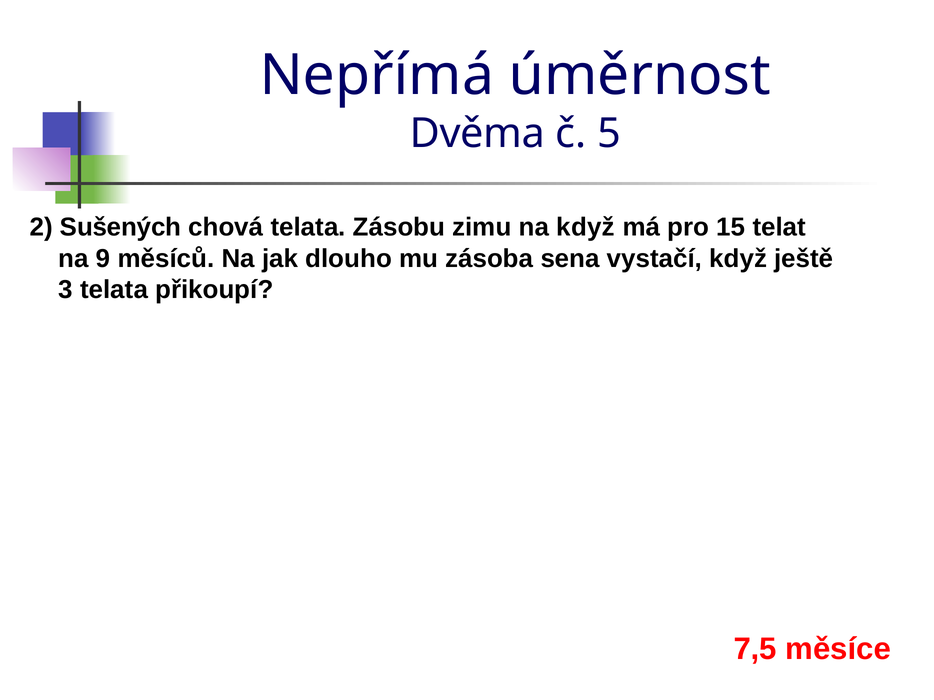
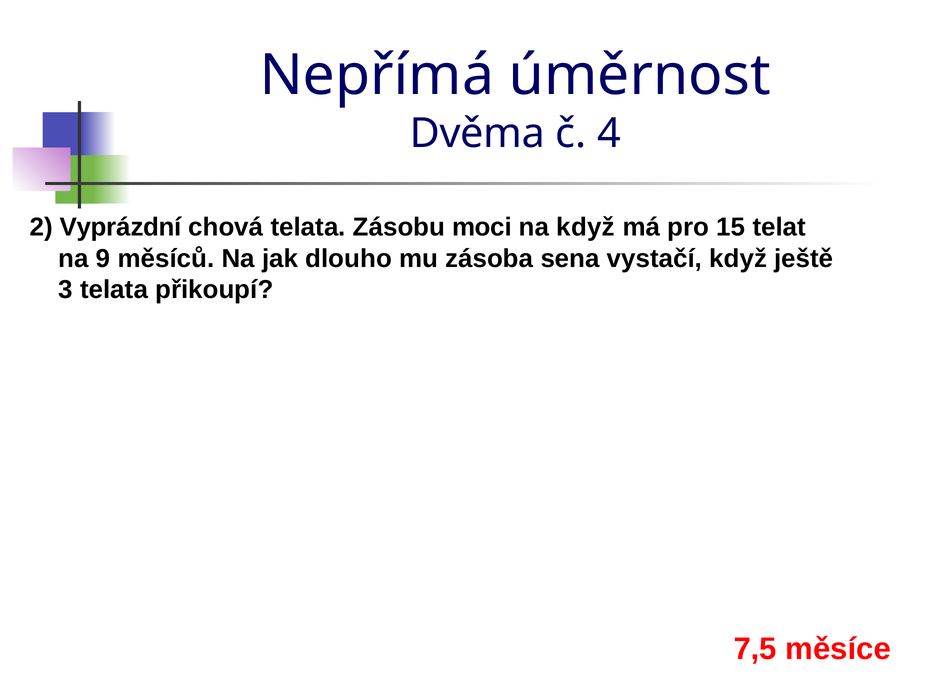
5: 5 -> 4 (609, 134)
Sušených: Sušených -> Vyprázdní (121, 228)
zimu: zimu -> moci (482, 228)
